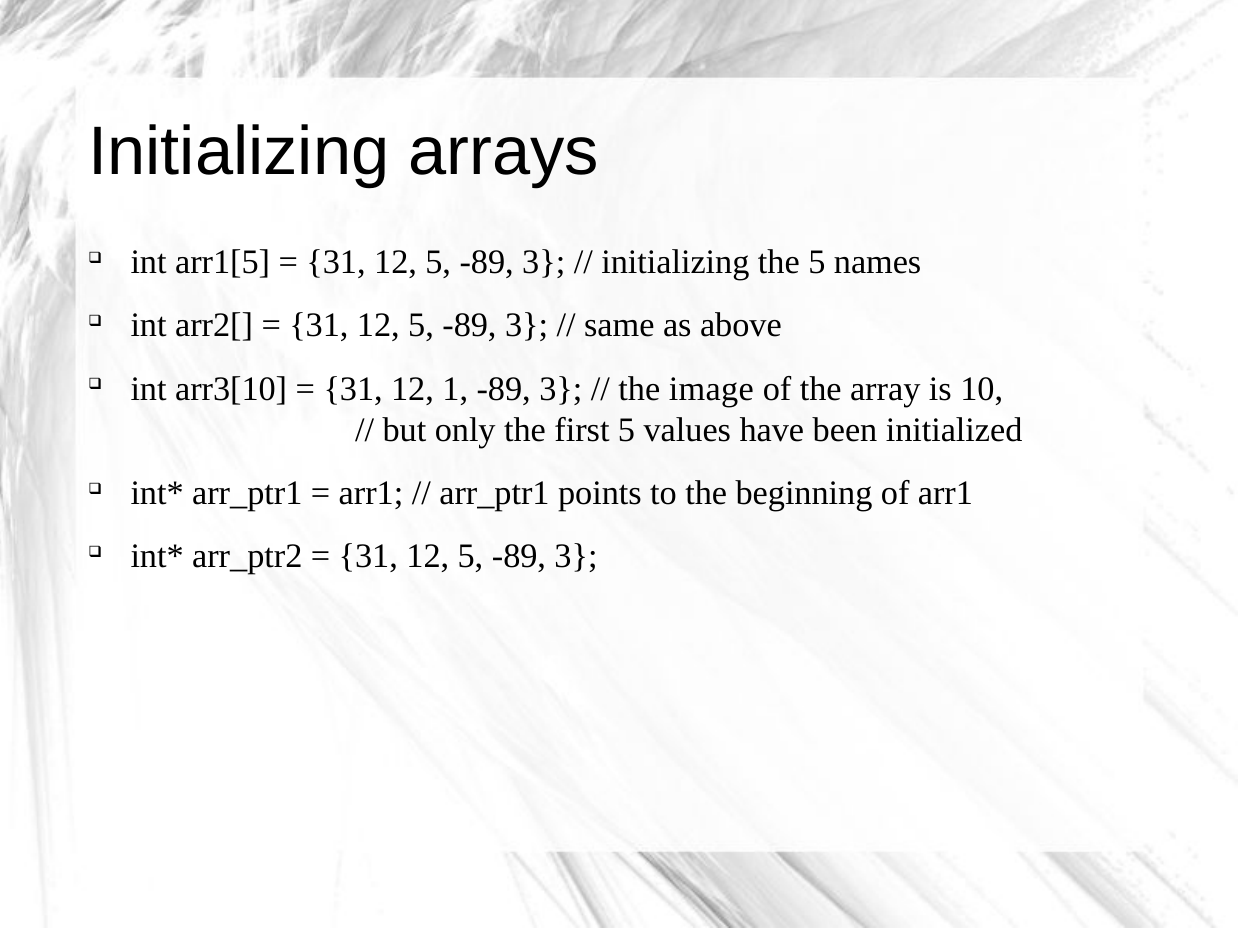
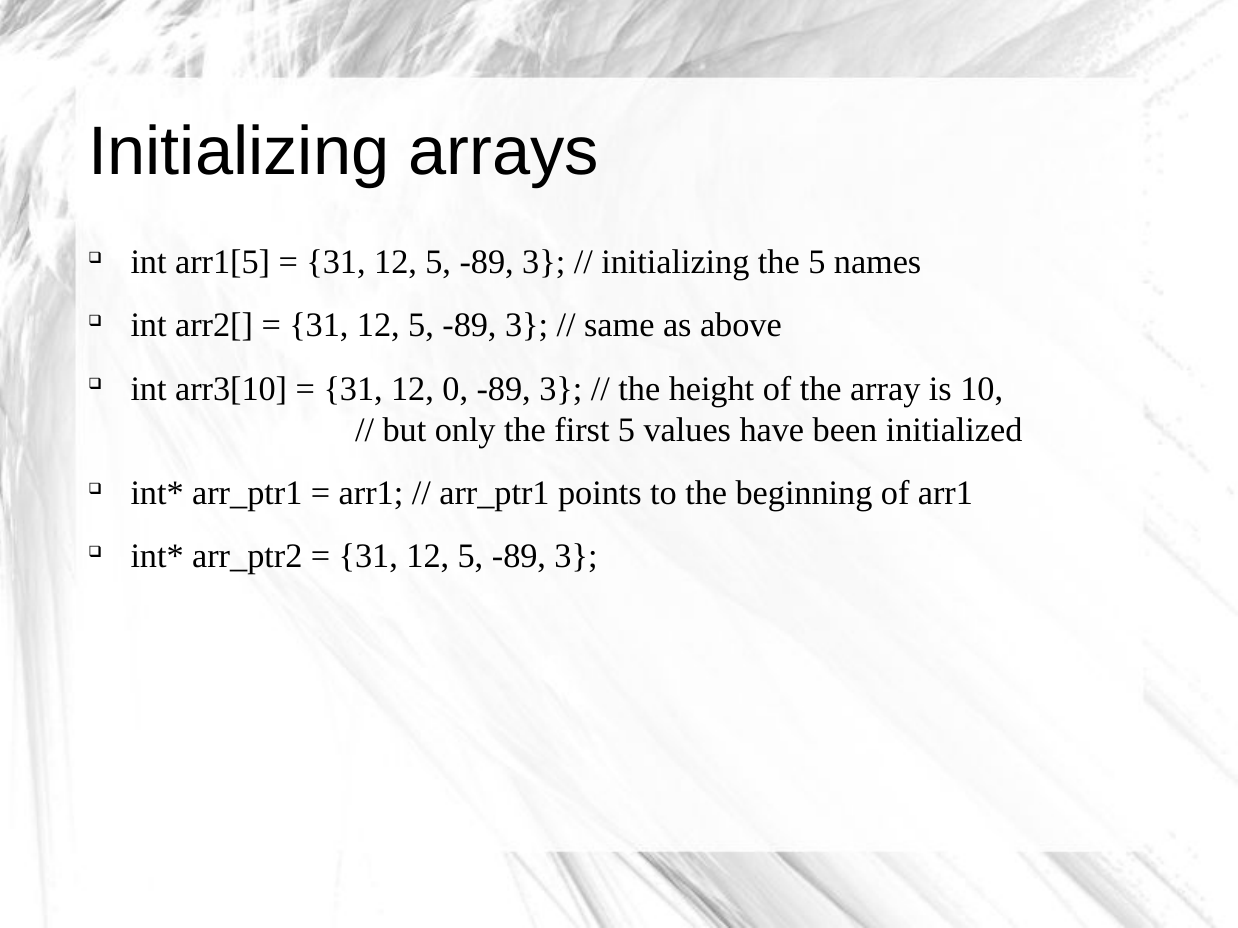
1: 1 -> 0 (455, 389)
image: image -> height (711, 389)
